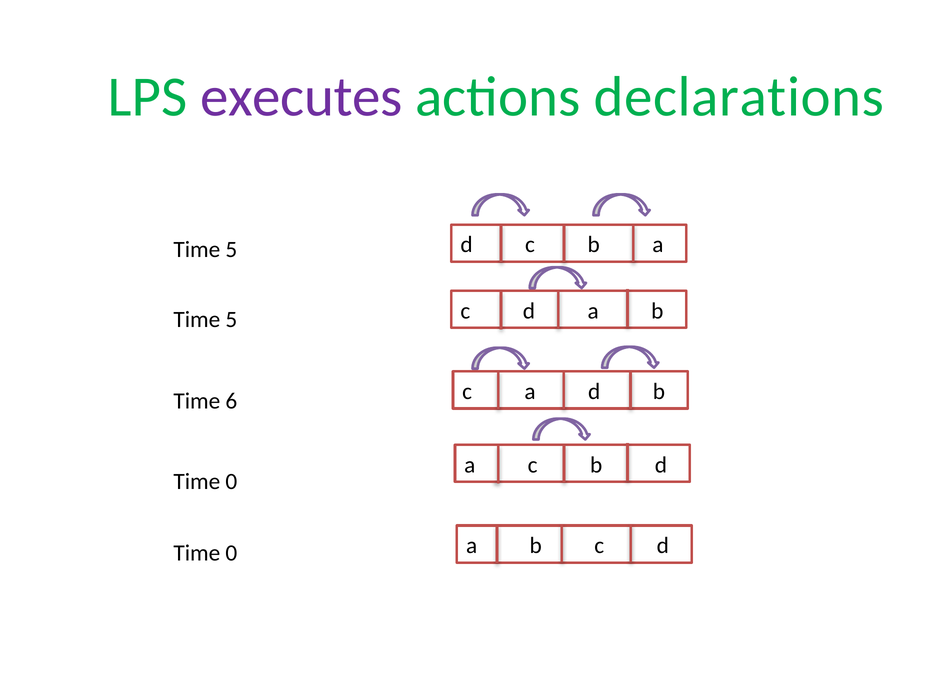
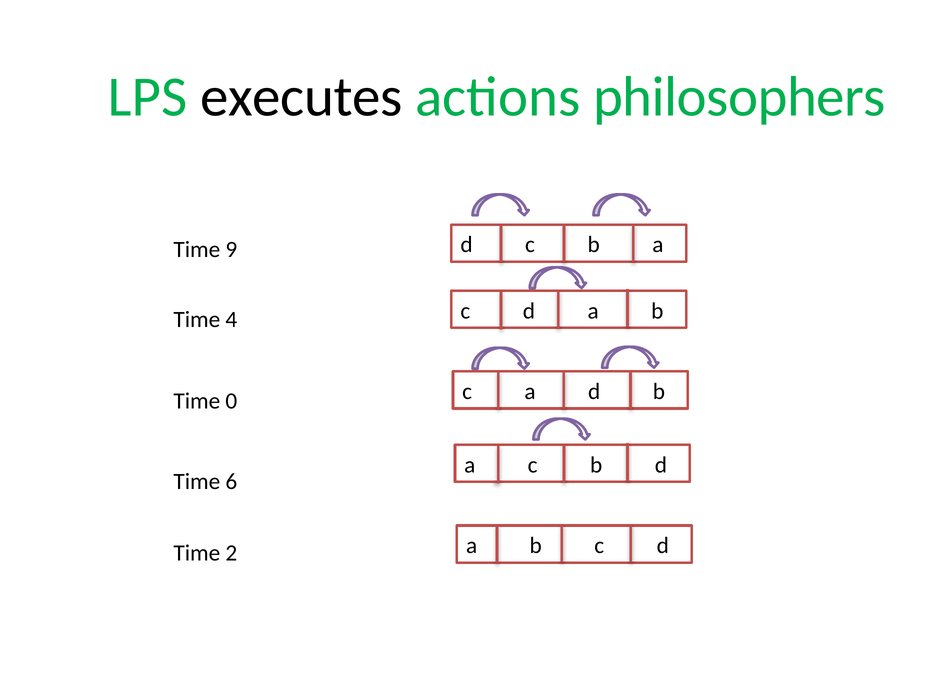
executes colour: purple -> black (301, 97)
declarations: declarations -> philosophers (739, 97)
5: 5 -> 9 (231, 250)
5: 5 -> 4 (231, 320)
6: 6 -> 0 (231, 401)
0: 0 -> 6 (231, 482)
0: 0 -> 2 (231, 553)
